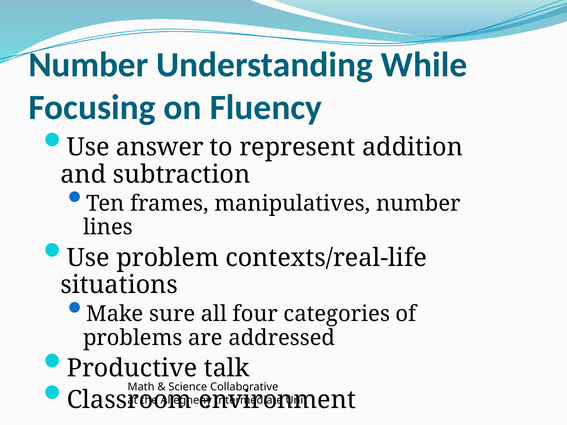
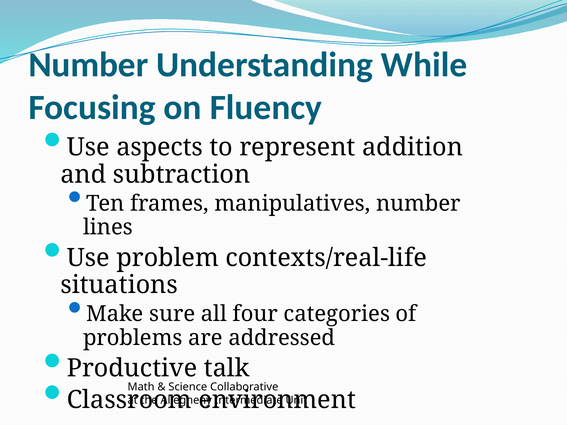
answer: answer -> aspects (160, 147)
